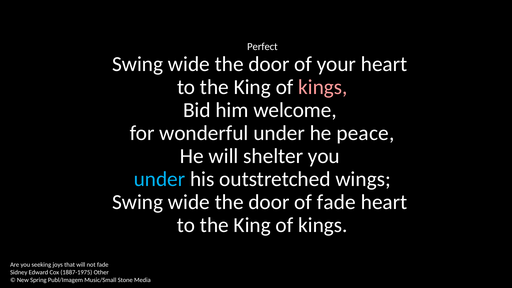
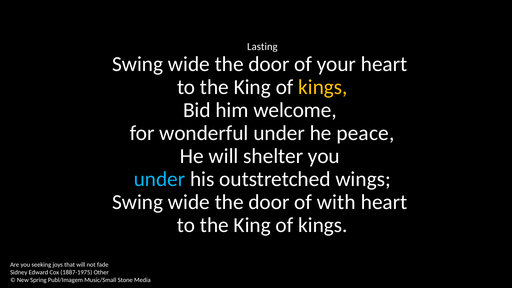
Perfect: Perfect -> Lasting (262, 47)
kings colour: pink -> yellow (323, 87)
of fade: fade -> with (336, 202)
